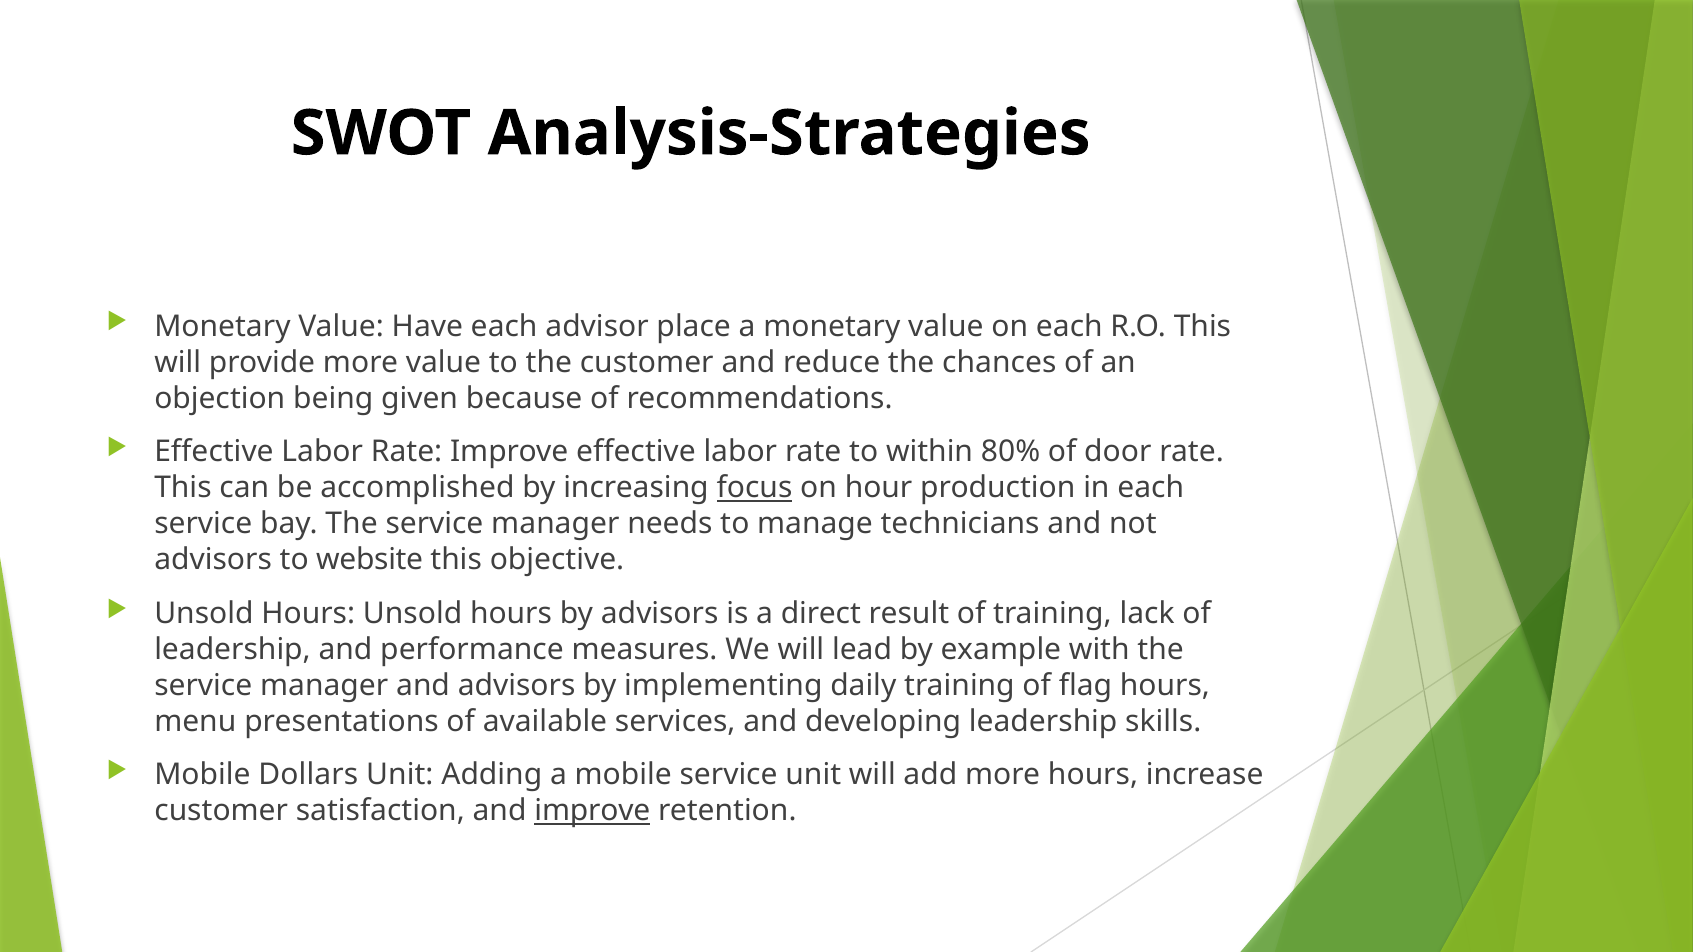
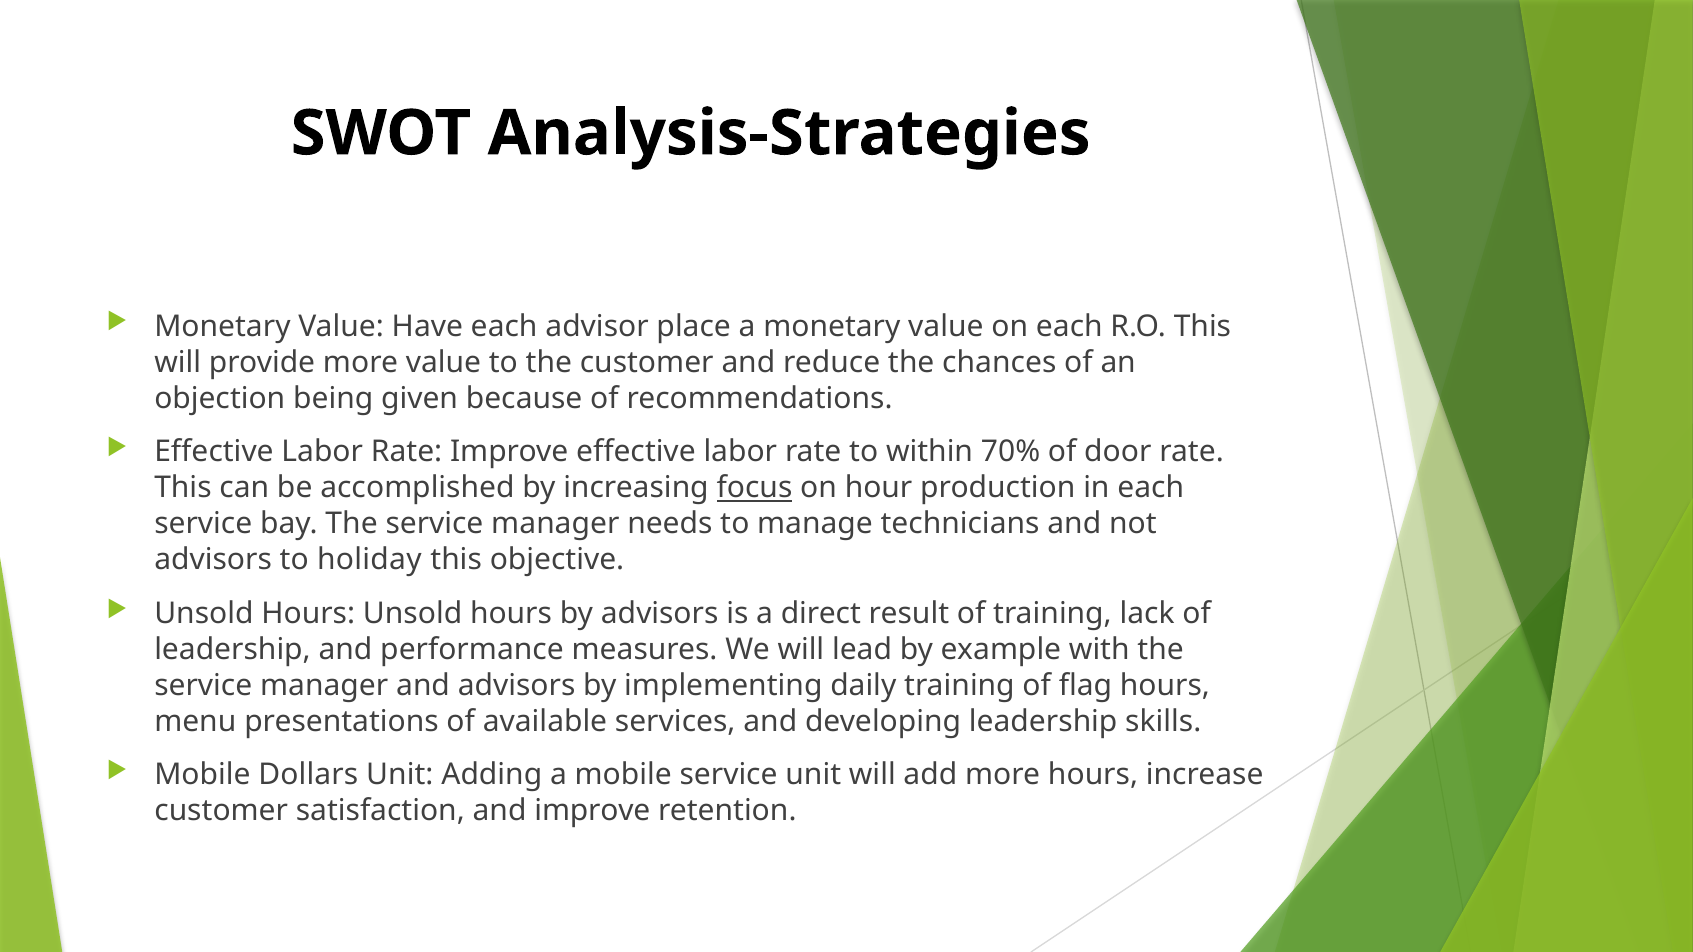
80%: 80% -> 70% (1011, 452)
website: website -> holiday (369, 560)
improve underline: present -> none (592, 811)
